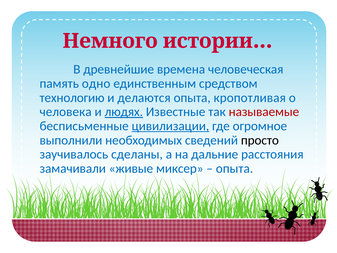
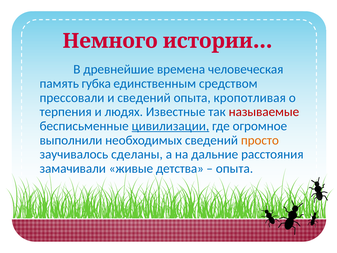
одно: одно -> губка (96, 83)
технологию: технологию -> прессовали (72, 98)
и делаются: делаются -> сведений (144, 98)
человека: человека -> терпения (66, 112)
людях underline: present -> none (124, 112)
просто colour: black -> orange (260, 140)
миксер: миксер -> детства (180, 168)
